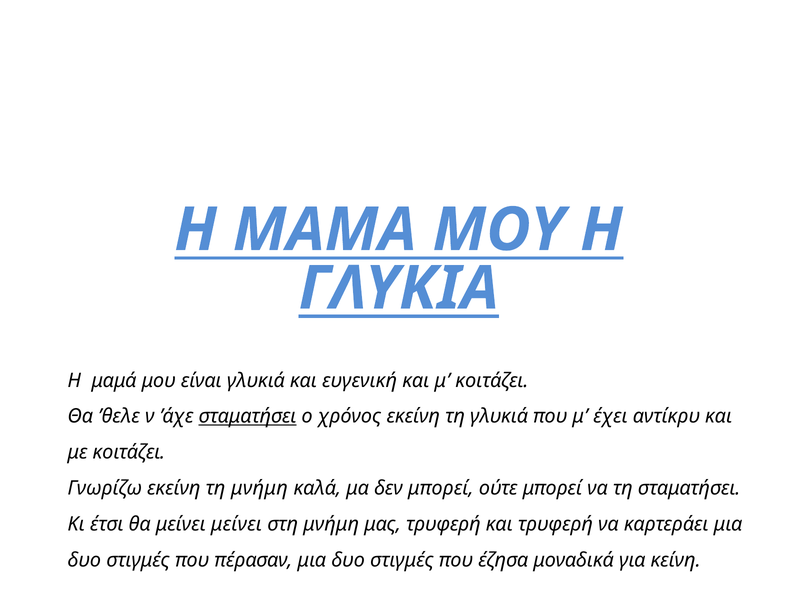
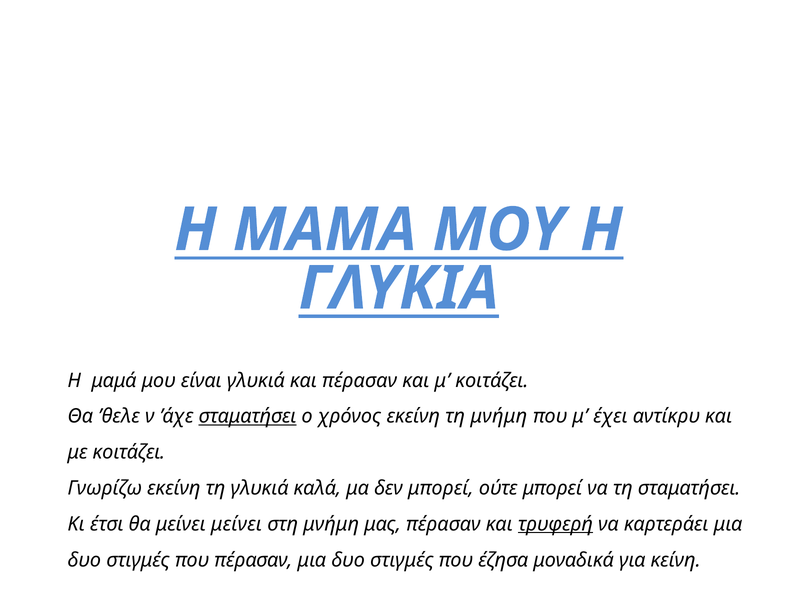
και ευγενική: ευγενική -> πέρασαν (360, 381)
τη γλυκιά: γλυκιά -> μνήμη (499, 417)
τη μνήμη: μνήμη -> γλυκιά (260, 489)
μας τρυφερή: τρυφερή -> πέρασαν (443, 524)
τρυφερή underline: none -> present (555, 524)
